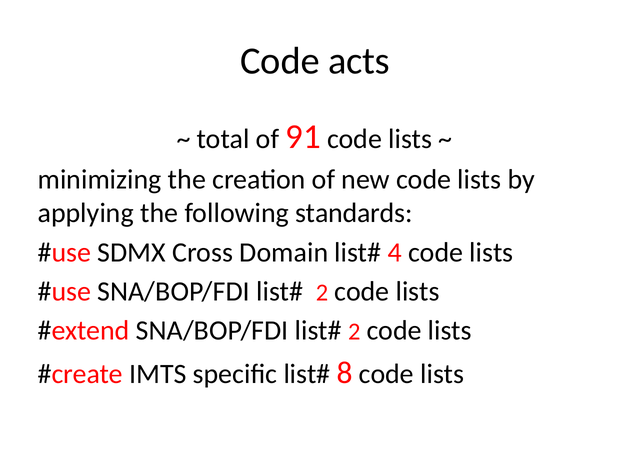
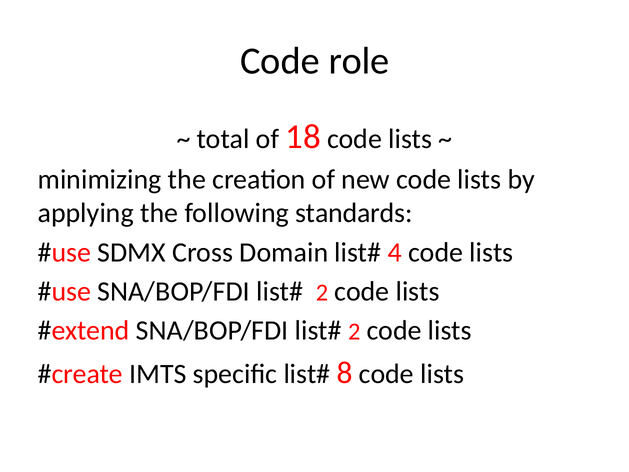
acts: acts -> role (359, 61)
91: 91 -> 18 (303, 137)
